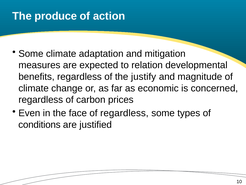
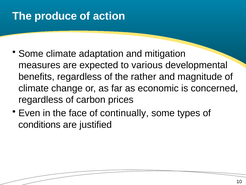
relation: relation -> various (147, 65)
justify: justify -> rather (144, 77)
of regardless: regardless -> continually (124, 113)
